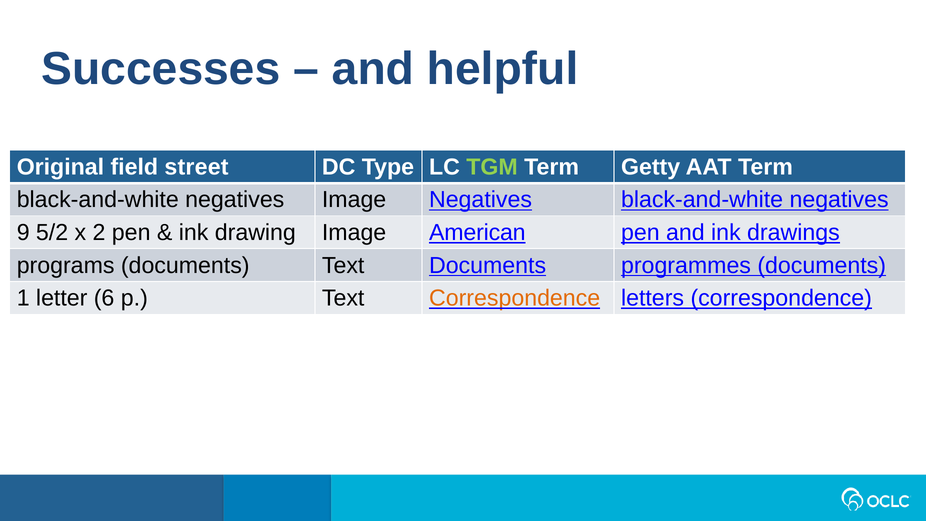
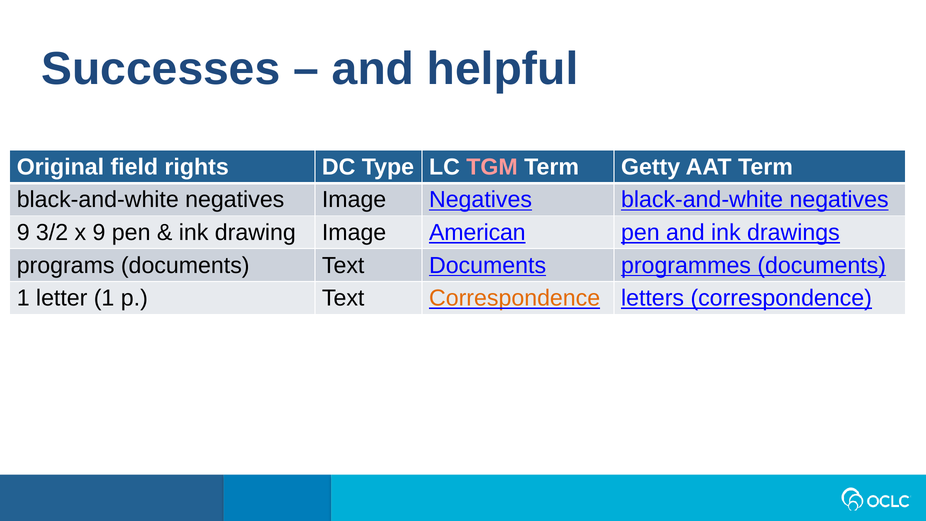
street: street -> rights (197, 167)
TGM colour: light green -> pink (492, 167)
5/2: 5/2 -> 3/2 (52, 233)
x 2: 2 -> 9 (99, 233)
letter 6: 6 -> 1 (104, 298)
